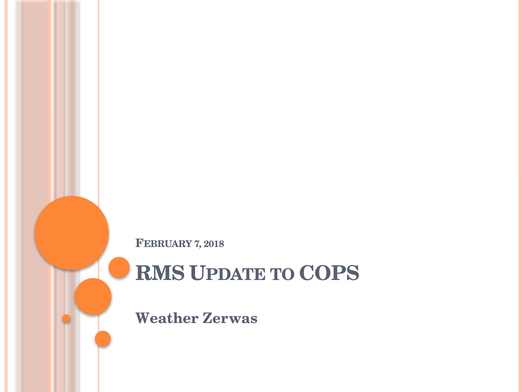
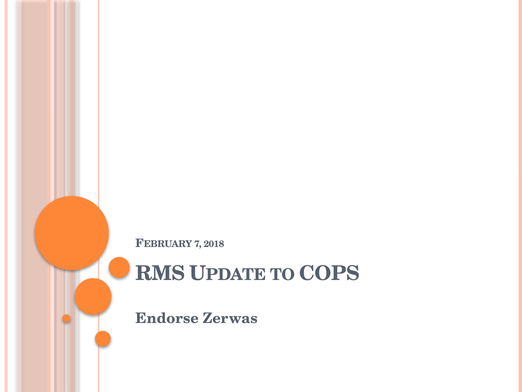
Weather: Weather -> Endorse (167, 318)
